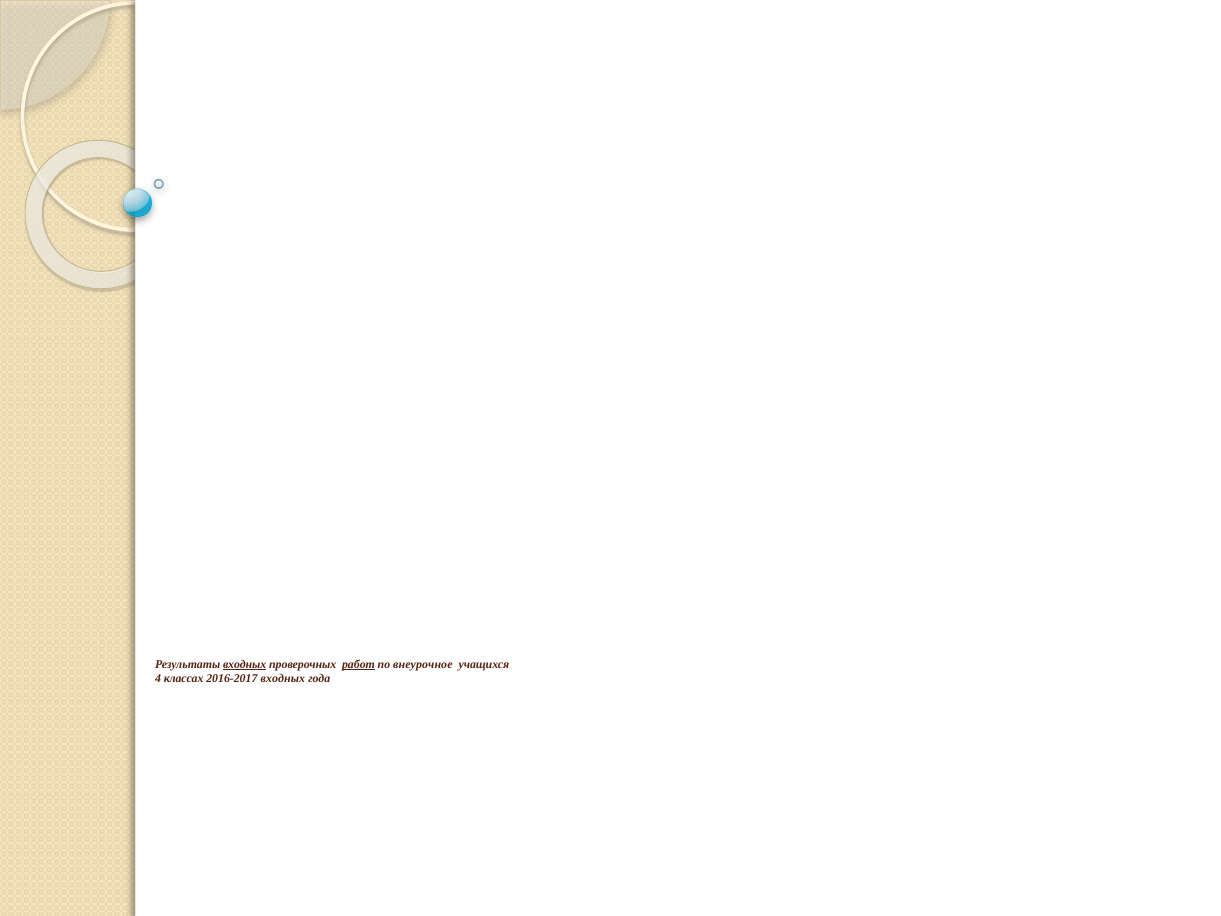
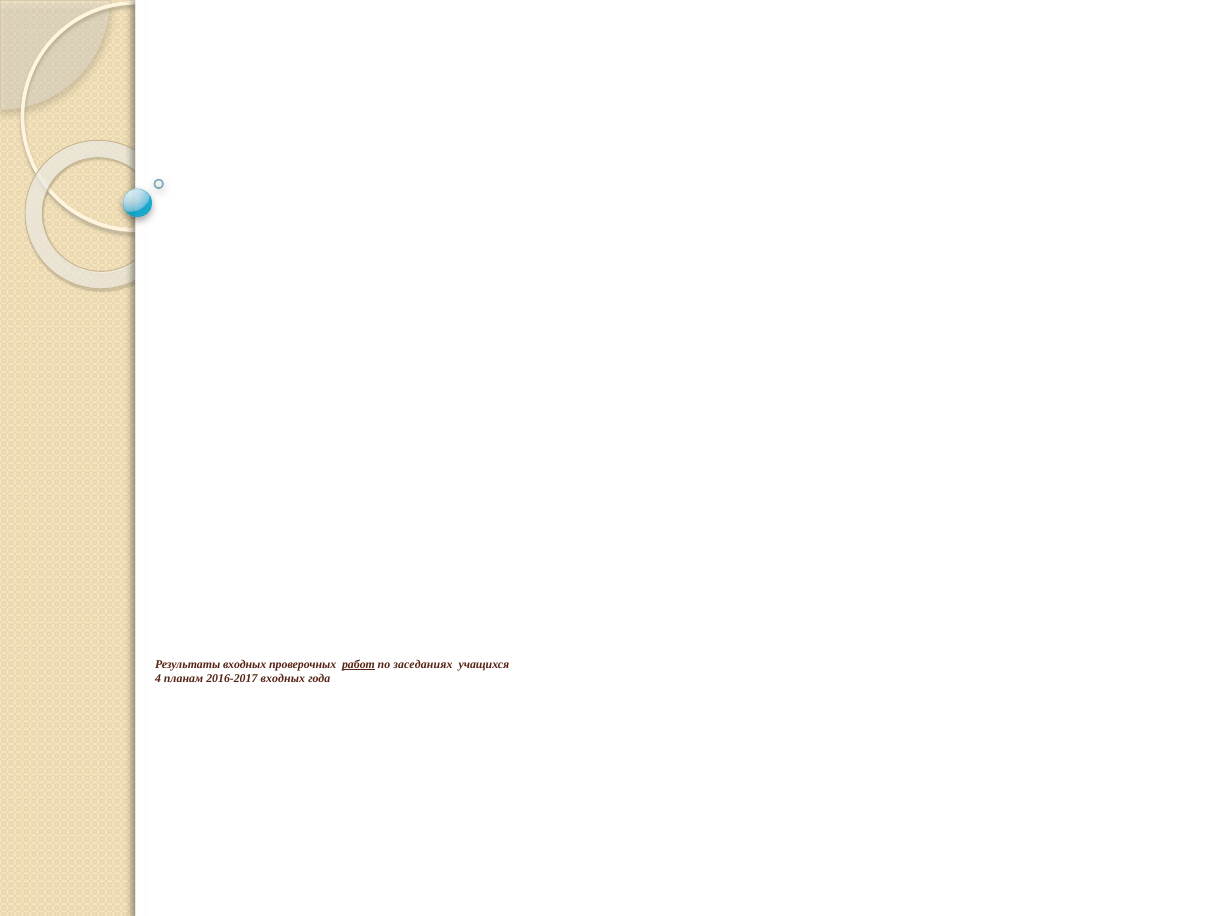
входных underline: present -> none (245, 664)
внеурочное: внеурочное -> заседаниях (423, 664)
классах: классах -> планам (184, 679)
